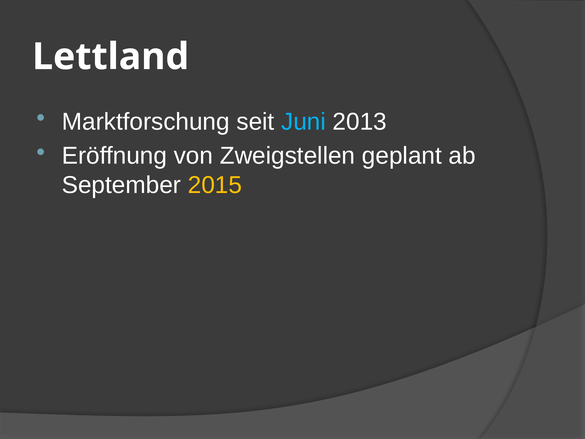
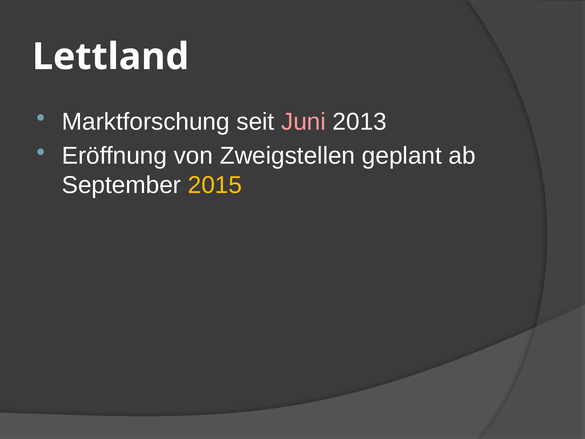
Juni colour: light blue -> pink (304, 122)
